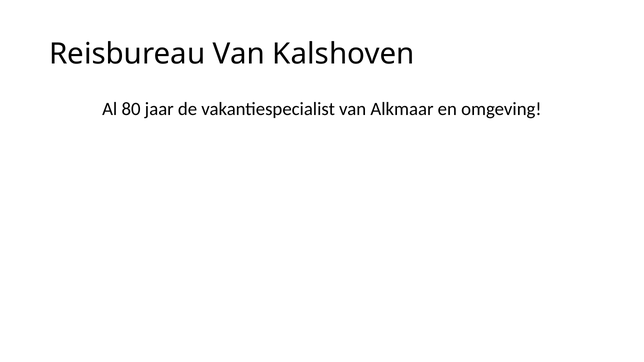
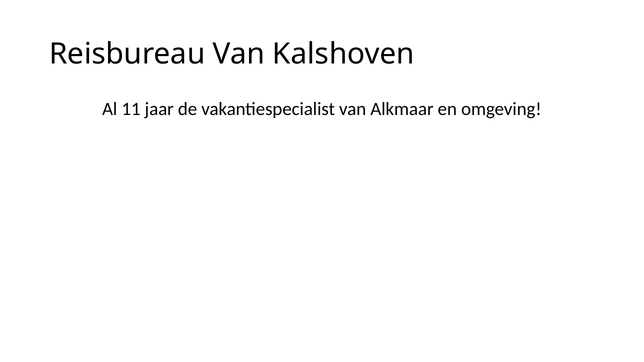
80: 80 -> 11 (131, 109)
